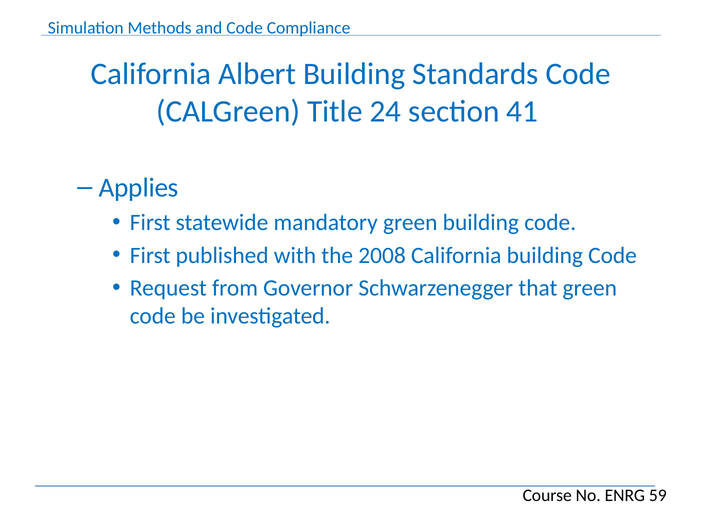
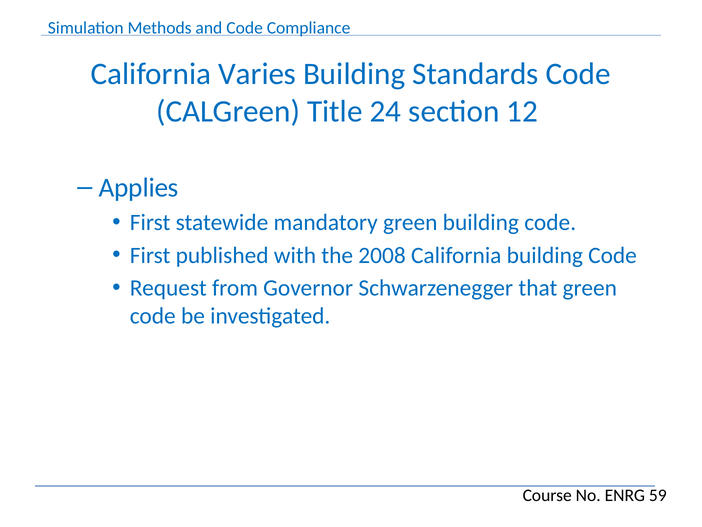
Albert: Albert -> Varies (257, 74)
41: 41 -> 12 (522, 112)
